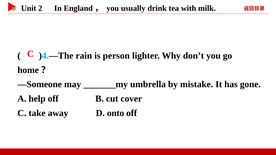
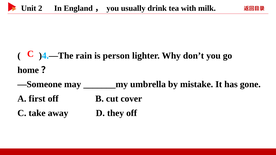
help: help -> first (37, 99)
onto: onto -> they (116, 113)
